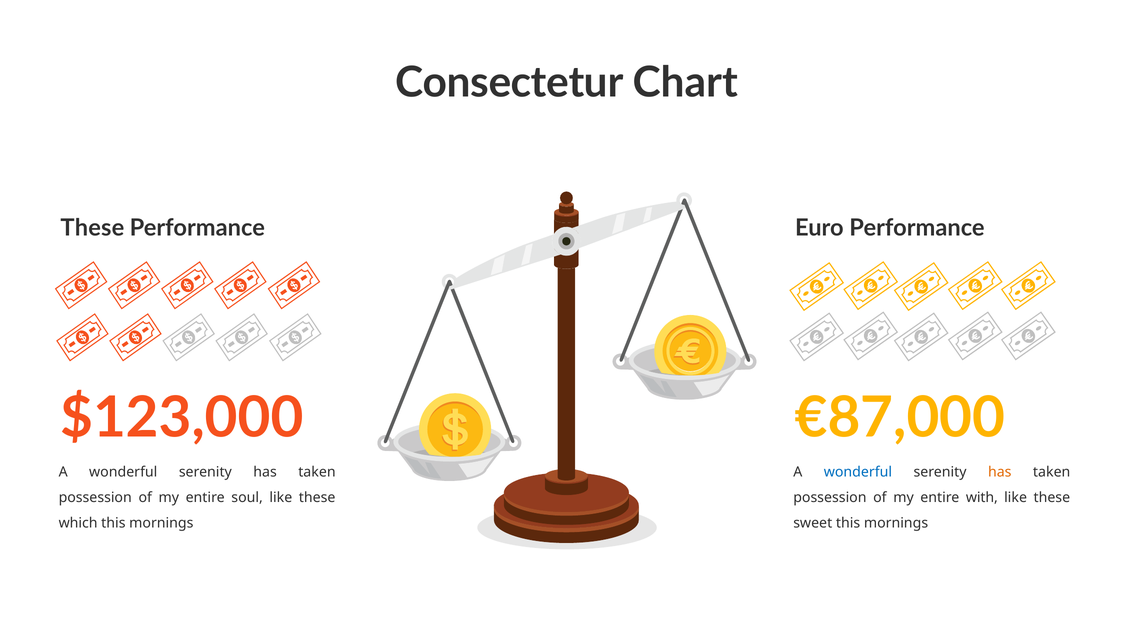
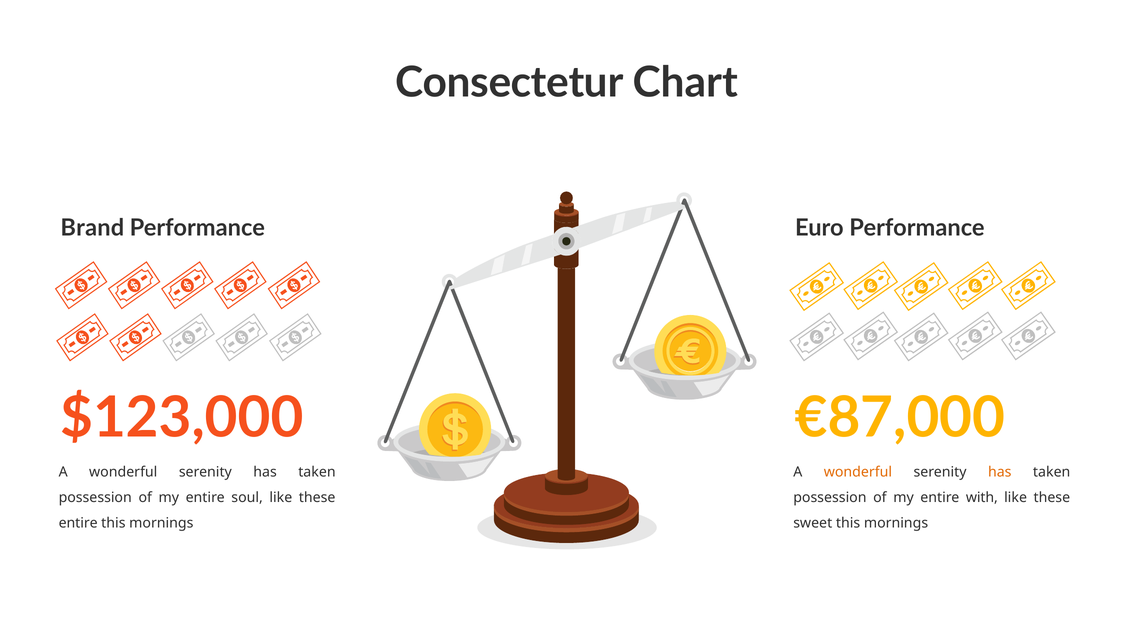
These: These -> Brand (92, 228)
wonderful colour: blue -> orange (858, 472)
which: which -> entire (78, 523)
